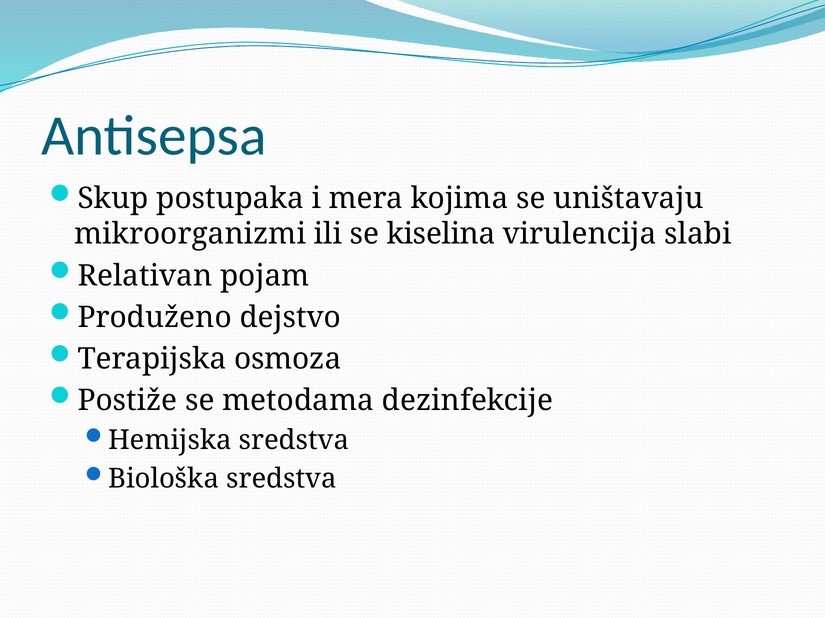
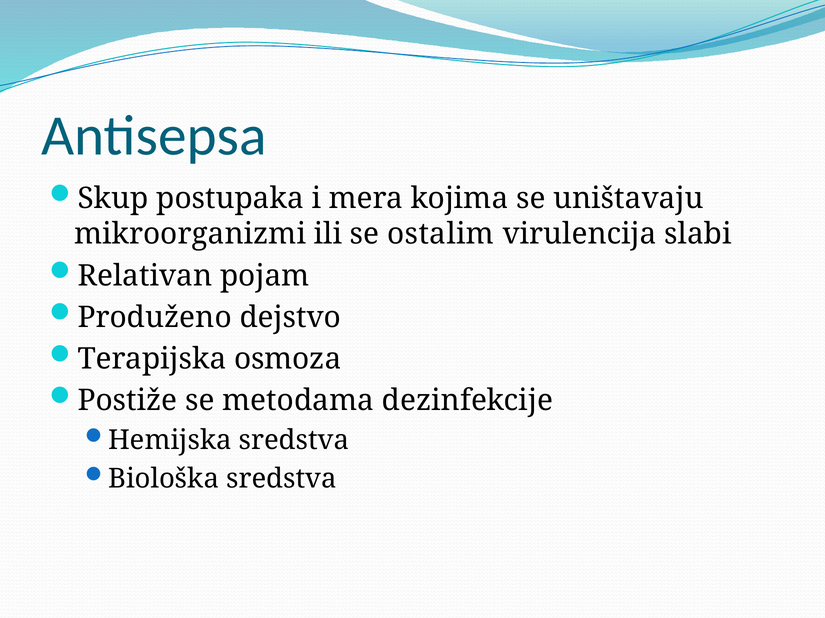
kiselina: kiselina -> ostalim (441, 234)
